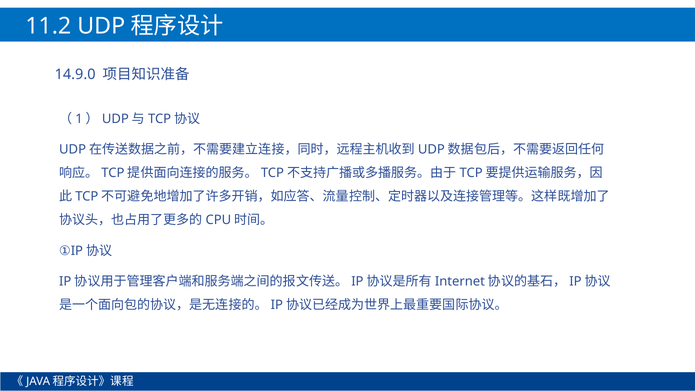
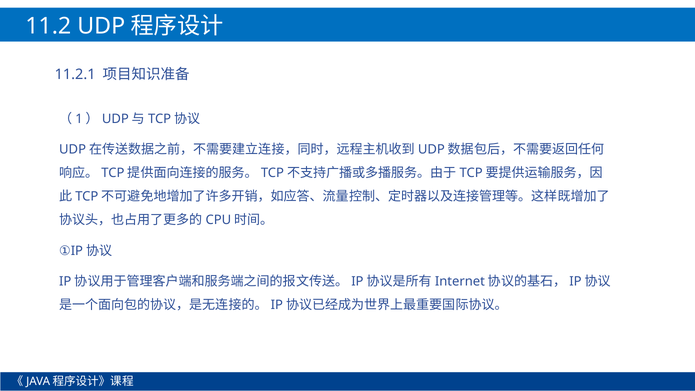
14.9.0: 14.9.0 -> 11.2.1 (75, 74)
